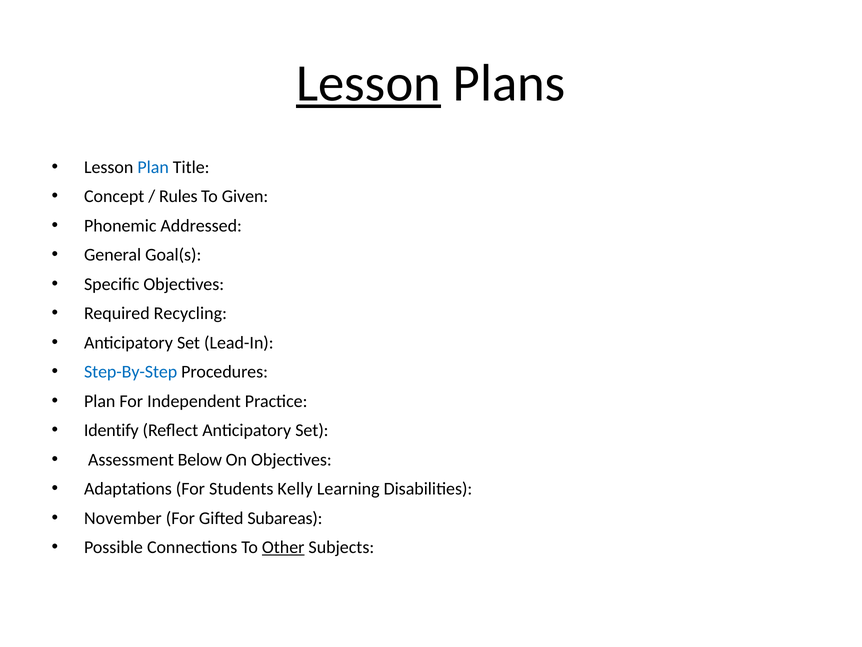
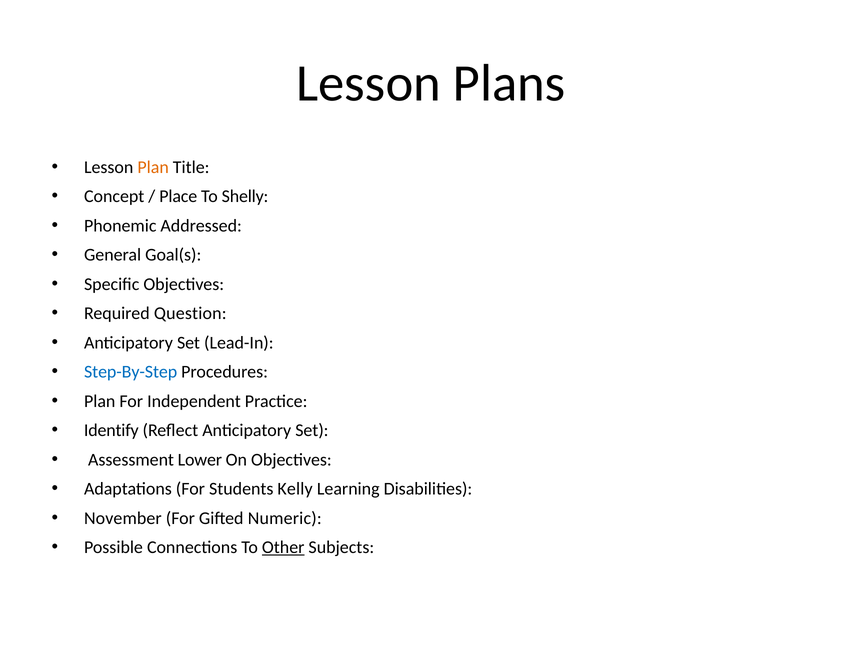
Lesson underline: present -> none (369, 83)
Plan colour: blue -> orange (153, 167)
Rules: Rules -> Place (178, 196)
Given: Given -> Shelly (245, 196)
Recycling: Recycling -> Question (190, 313)
Below: Below -> Lower (200, 459)
Subareas: Subareas -> Numeric (285, 518)
